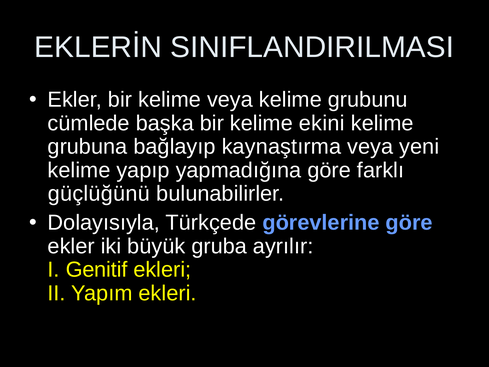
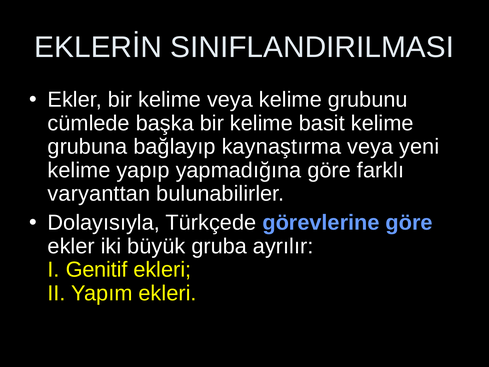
ekini: ekini -> basit (322, 123)
güçlüğünü: güçlüğünü -> varyanttan (99, 194)
